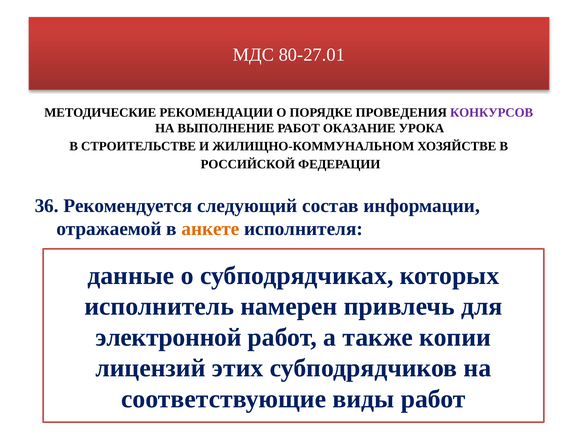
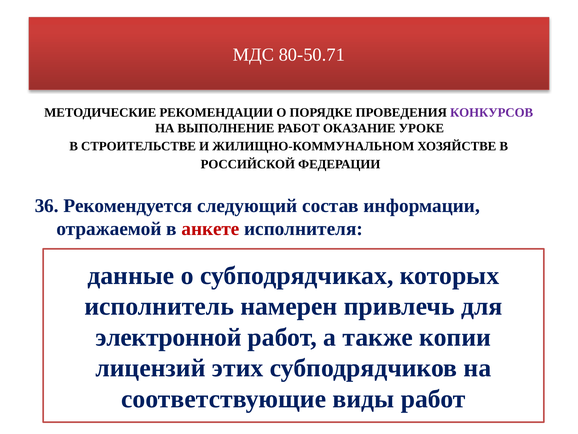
80-27.01: 80-27.01 -> 80-50.71 (312, 55)
УРОКА: УРОКА -> УРОКЕ (421, 128)
анкете colour: orange -> red (210, 229)
